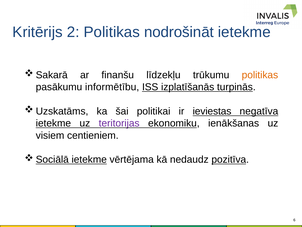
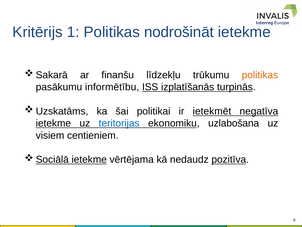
2: 2 -> 1 (73, 32)
ieviestas: ieviestas -> ietekmēt (212, 111)
teritorijas colour: purple -> blue (119, 123)
ienākšanas: ienākšanas -> uzlabošana (234, 123)
